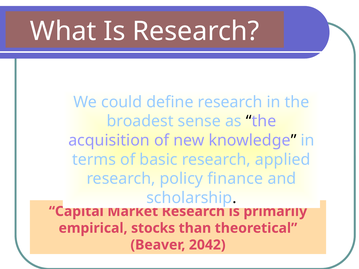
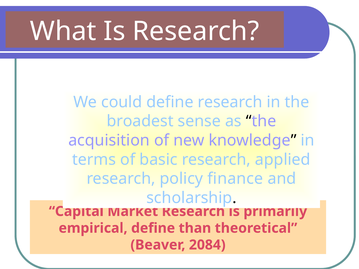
empirical stocks: stocks -> define (153, 228)
2042: 2042 -> 2084 (207, 245)
